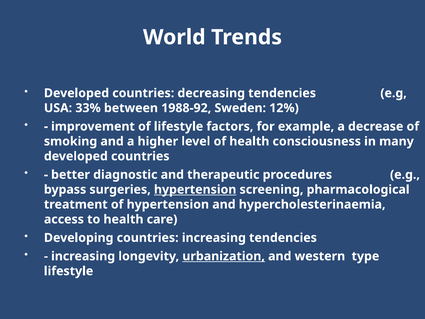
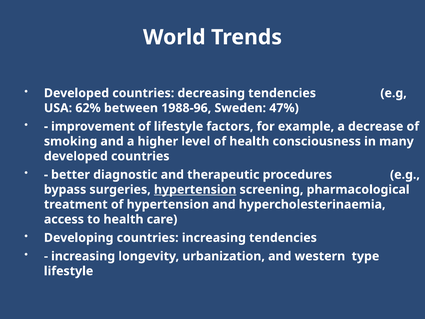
33%: 33% -> 62% (88, 108)
1988-92: 1988-92 -> 1988-96 (186, 108)
12%: 12% -> 47% (284, 108)
urbanization underline: present -> none (224, 256)
